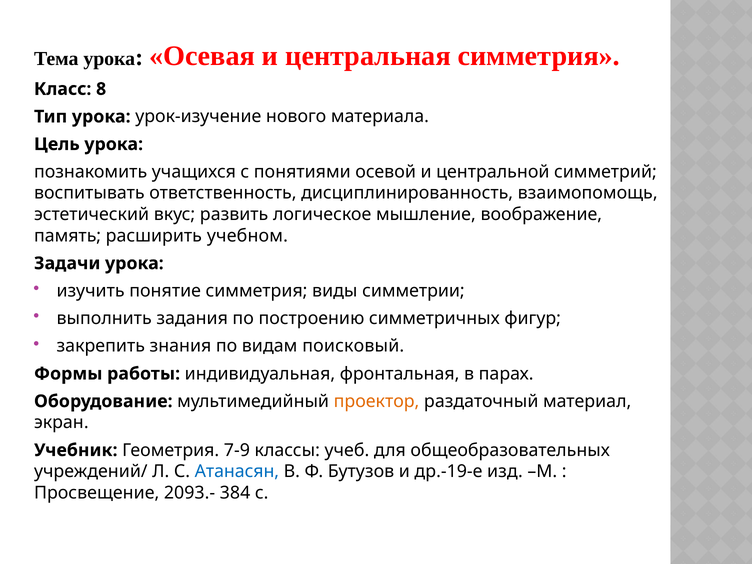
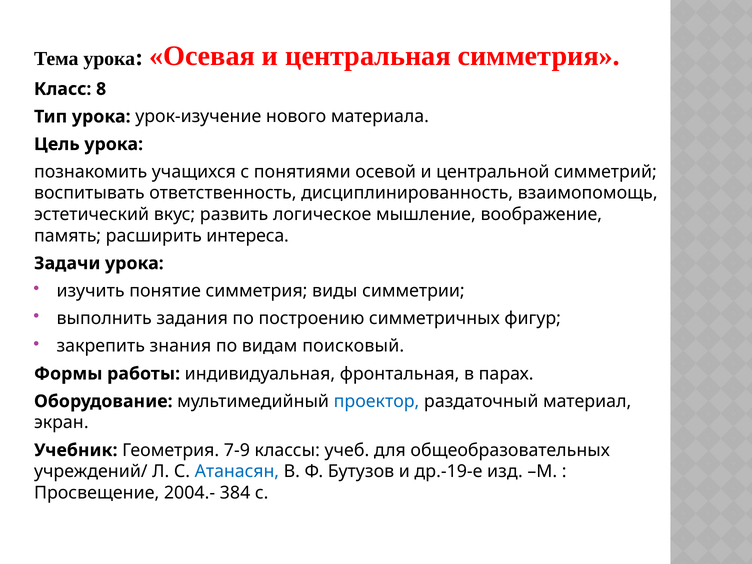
учебном: учебном -> интереса (248, 236)
проектор colour: orange -> blue (377, 401)
2093.-: 2093.- -> 2004.- (190, 493)
